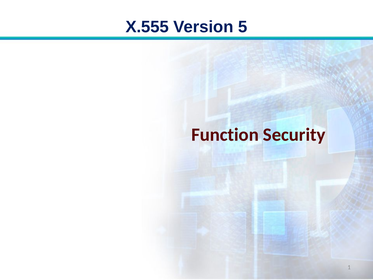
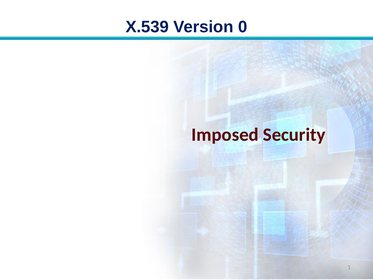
X.555: X.555 -> X.539 (147, 27)
5: 5 -> 0 (243, 27)
Function: Function -> Imposed (225, 135)
